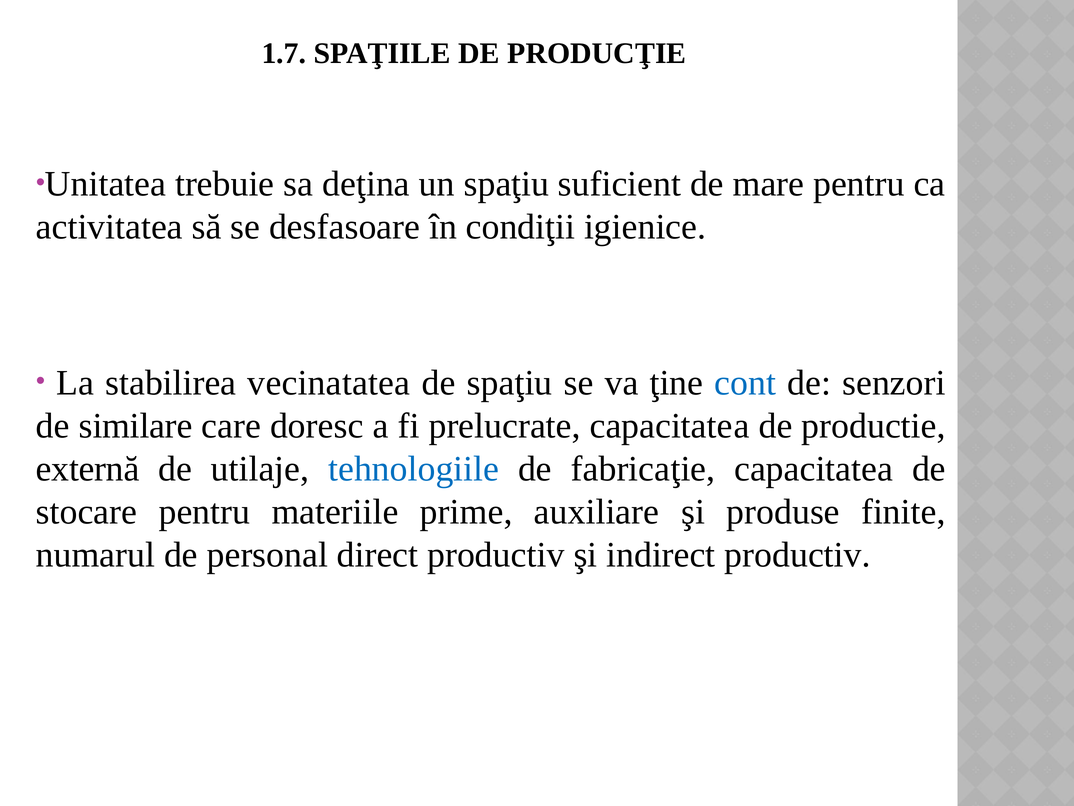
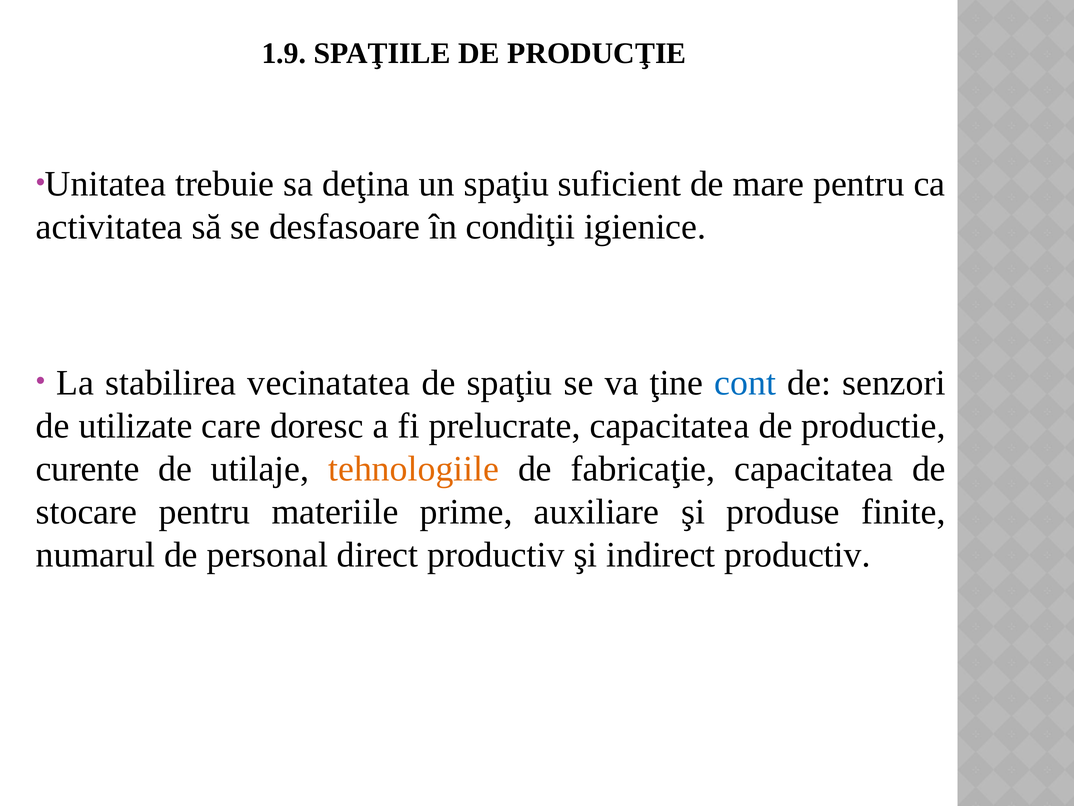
1.7: 1.7 -> 1.9 (284, 54)
similare: similare -> utilizate (136, 426)
externă: externă -> curente (88, 469)
tehnologiile colour: blue -> orange (414, 469)
